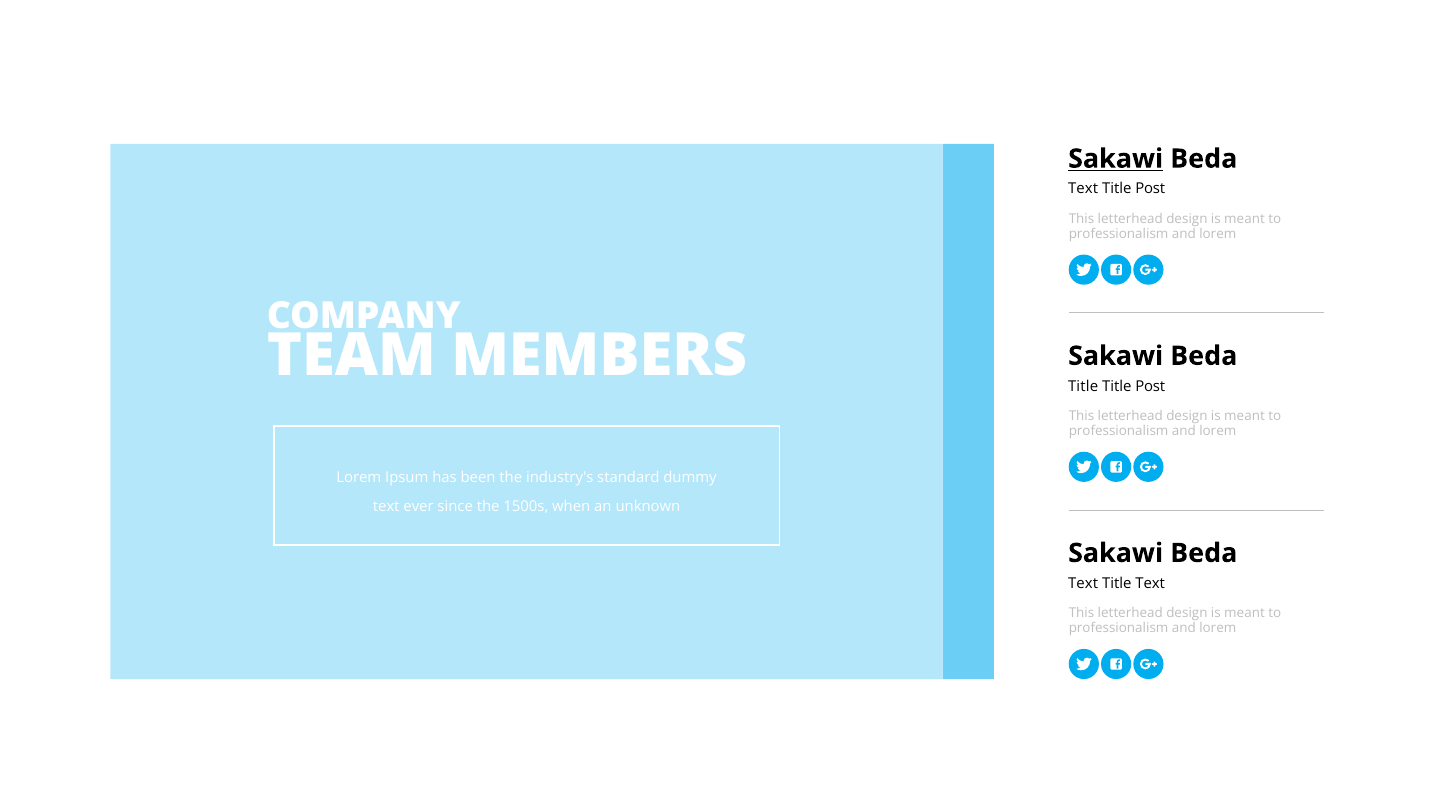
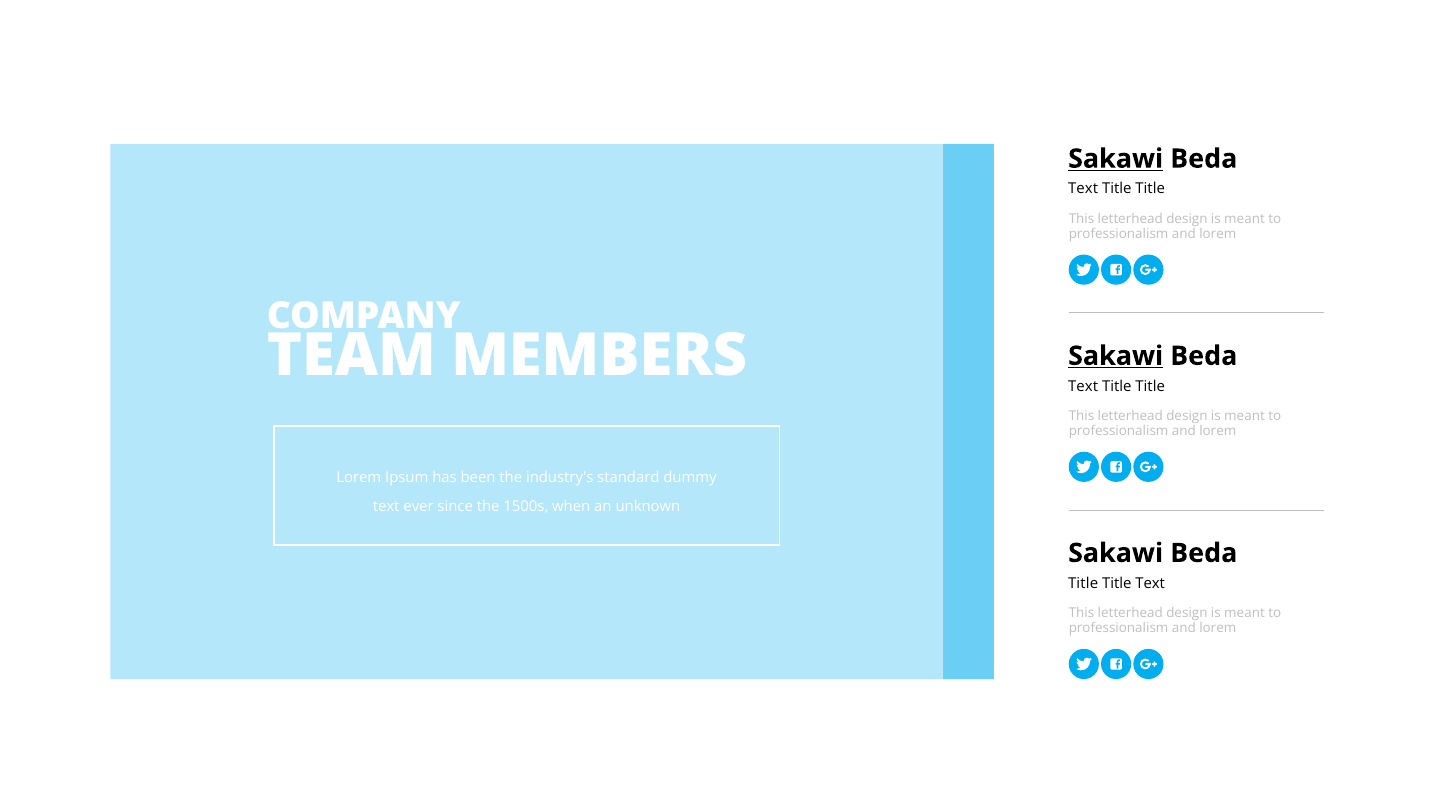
Post: Post -> Title (1150, 189)
Sakawi underline: none -> present (1116, 356)
Title: Title -> Text (1083, 386)
Post: Post -> Title (1150, 386)
Text: Text -> Title (1083, 584)
